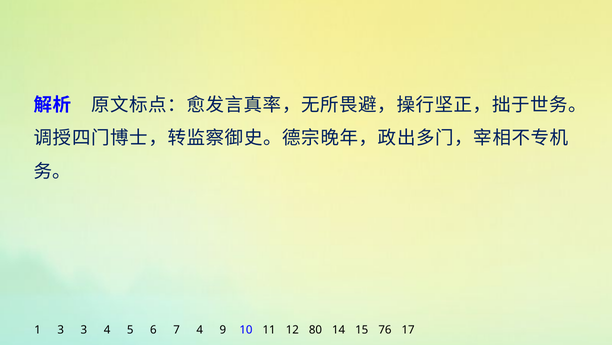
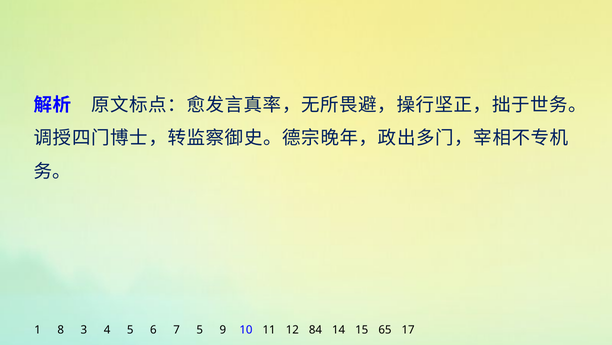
1 3: 3 -> 8 (61, 329)
7 4: 4 -> 5 (200, 329)
80: 80 -> 84 (315, 329)
76: 76 -> 65 (385, 329)
